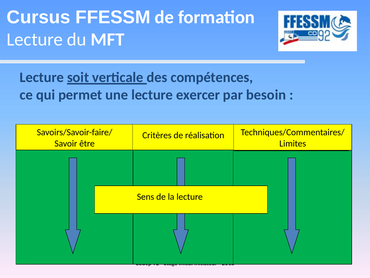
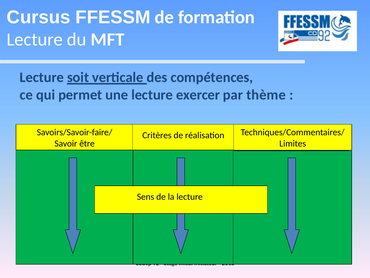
besoin: besoin -> thème (266, 95)
